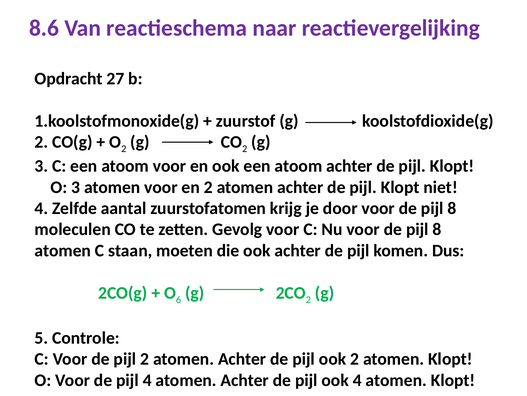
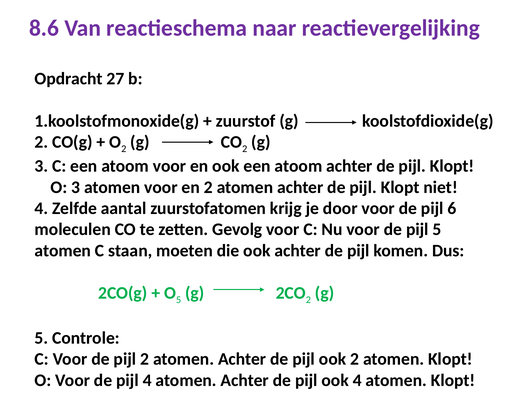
8: 8 -> 6 (452, 208)
8: 8 -> 5 (437, 229)
O 6: 6 -> 5 (179, 299)
